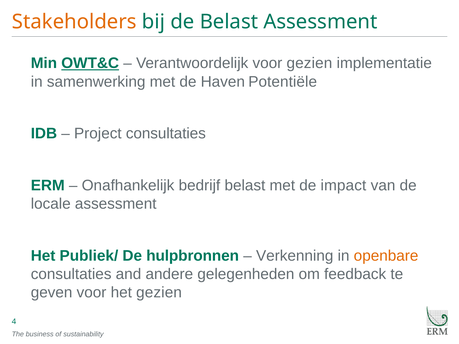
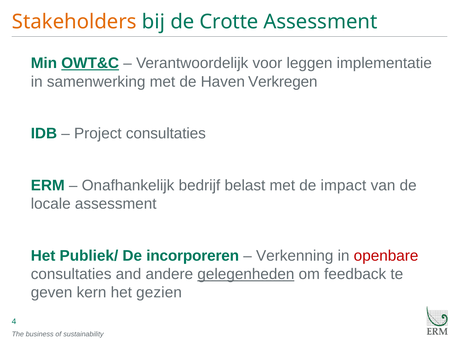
de Belast: Belast -> Crotte (229, 22)
voor gezien: gezien -> leggen (309, 63)
Potentiële: Potentiële -> Verkregen (283, 82)
hulpbronnen: hulpbronnen -> incorporeren (193, 256)
openbare colour: orange -> red (386, 256)
gelegenheden underline: none -> present (246, 274)
geven voor: voor -> kern (92, 293)
